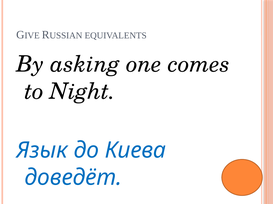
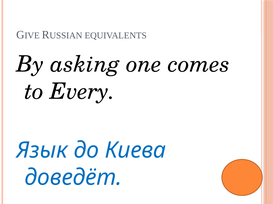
Night: Night -> Every (83, 92)
